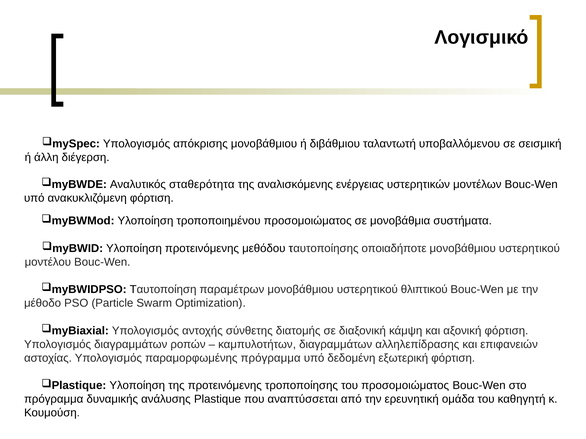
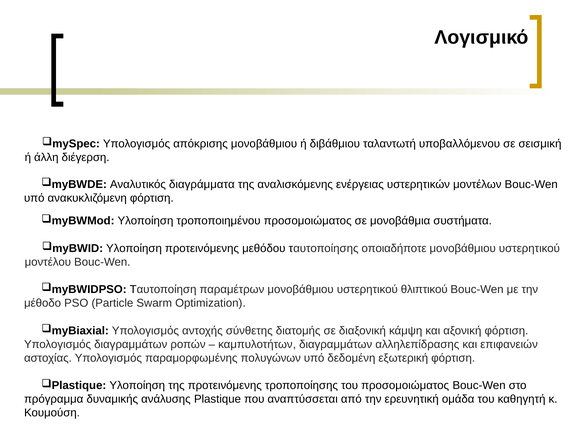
σταθερότητα: σταθερότητα -> διαγράμματα (202, 184)
παραμορφωμένης πρόγραμμα: πρόγραμμα -> πολυγώνων (271, 358)
